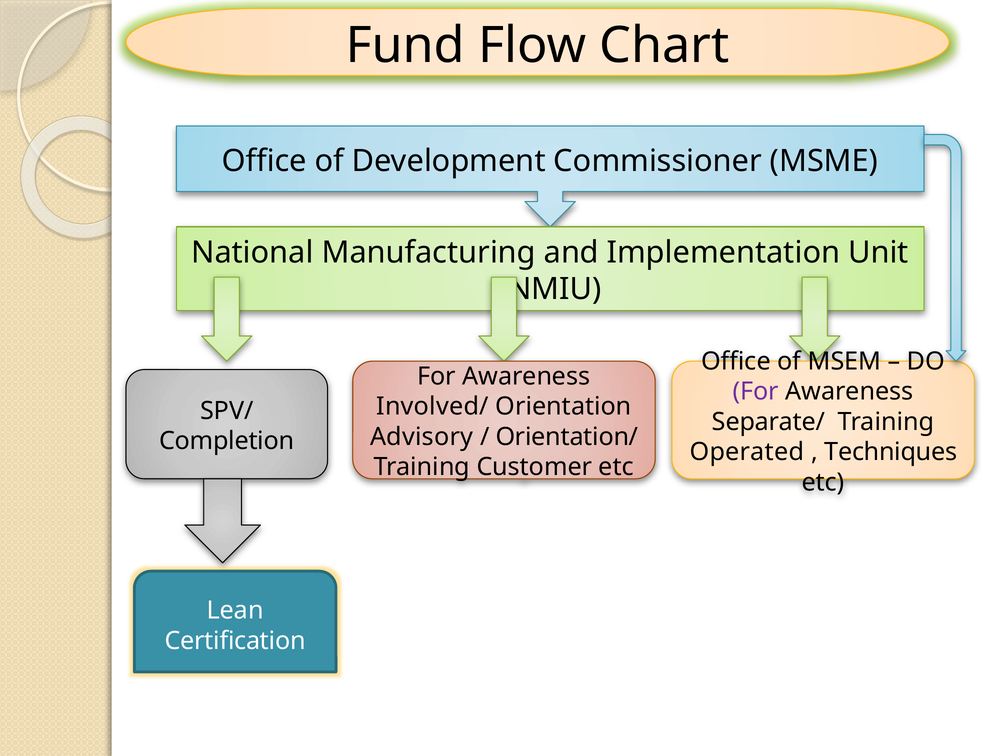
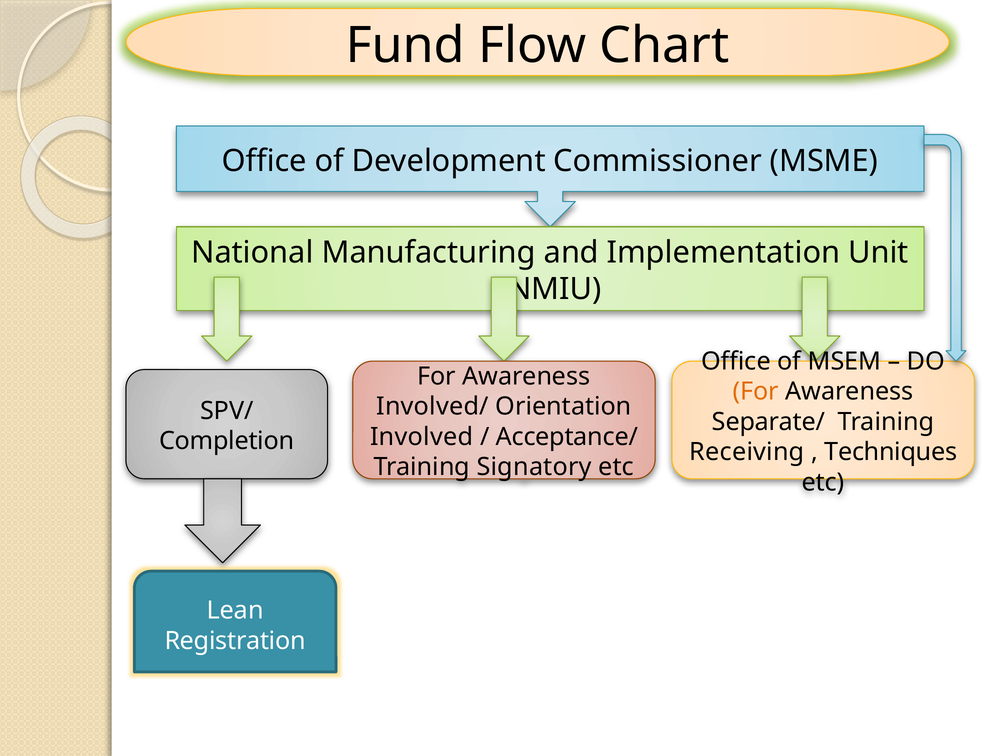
For colour: purple -> orange (756, 392)
Advisory: Advisory -> Involved (422, 437)
Orientation/: Orientation/ -> Acceptance/ (567, 437)
Operated: Operated -> Receiving (747, 452)
Customer: Customer -> Signatory (534, 467)
Certification: Certification -> Registration (235, 641)
